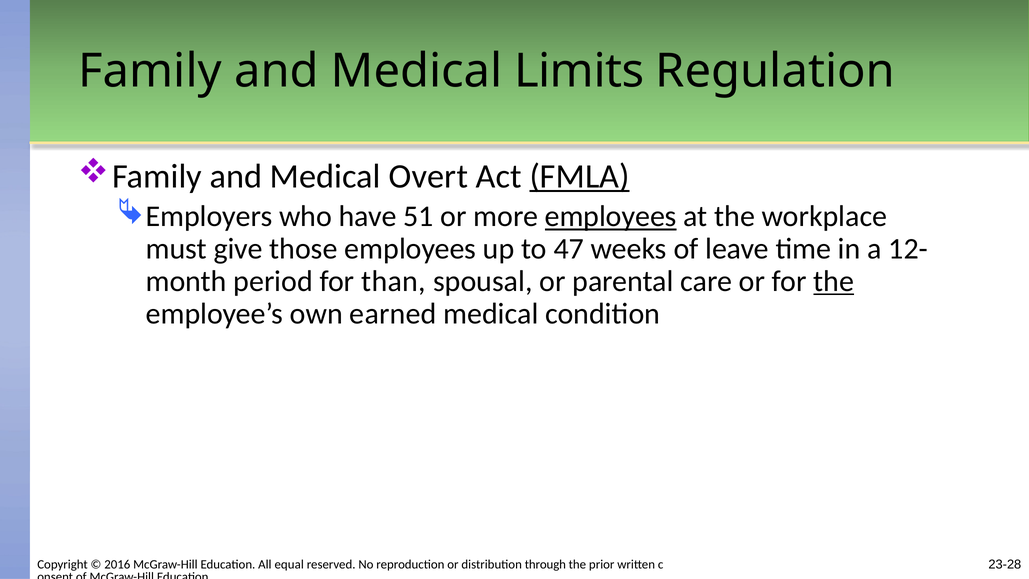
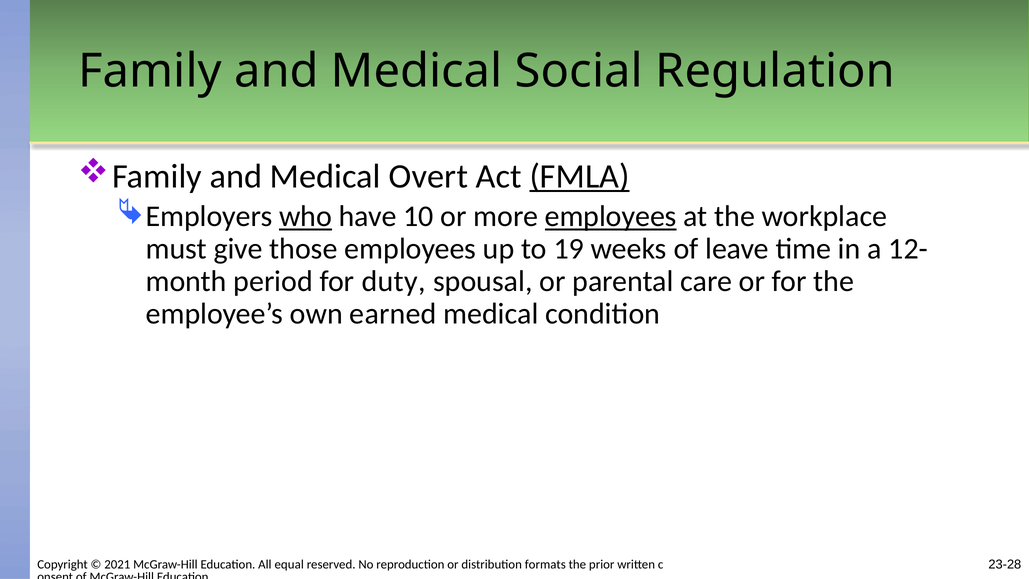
Limits: Limits -> Social (579, 71)
who underline: none -> present (306, 216)
51: 51 -> 10 (418, 216)
47: 47 -> 19 (569, 249)
than: than -> duty (394, 281)
the underline: present -> none (834, 281)
2016: 2016 -> 2021 (117, 564)
through: through -> formats (545, 564)
